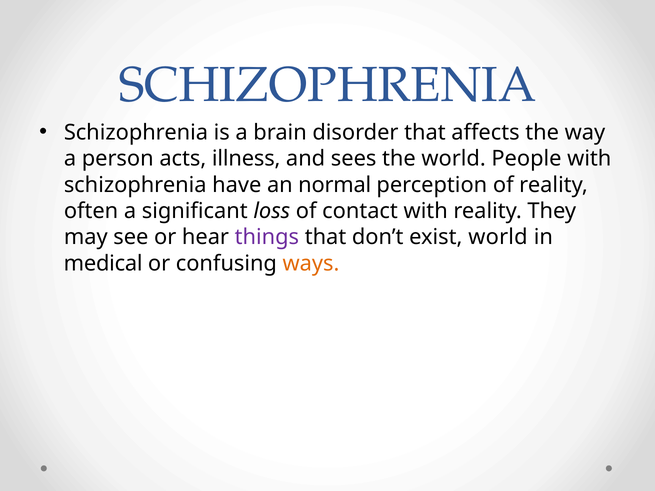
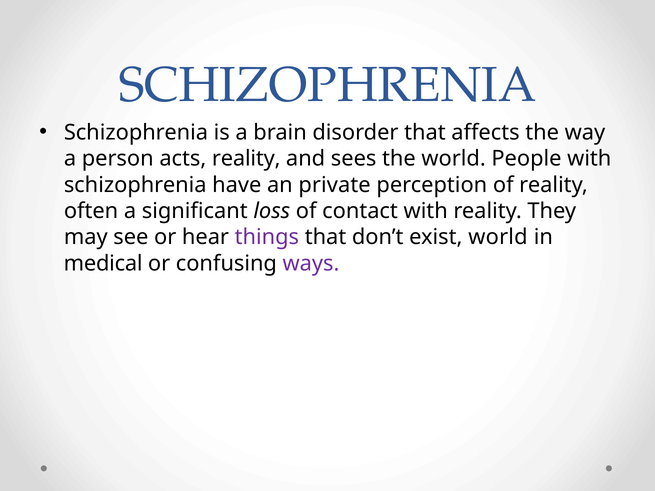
acts illness: illness -> reality (246, 159)
normal: normal -> private (335, 185)
ways colour: orange -> purple (311, 264)
